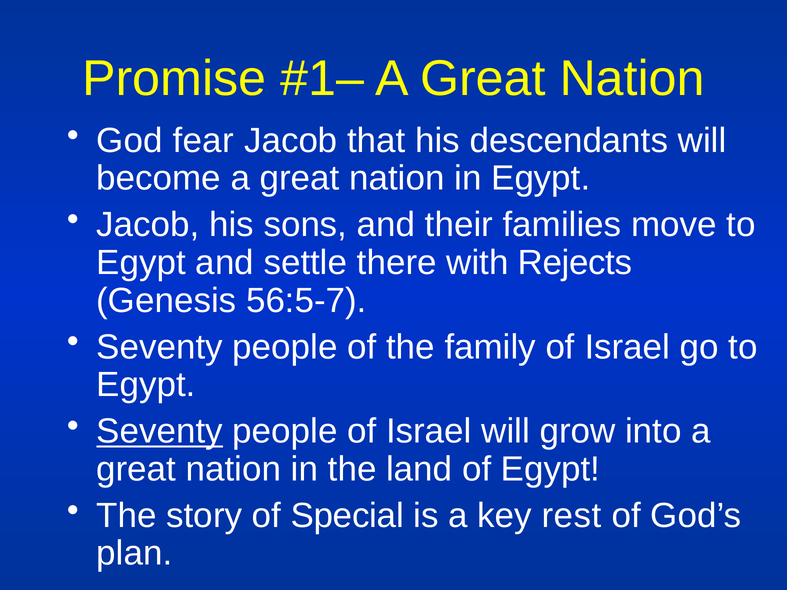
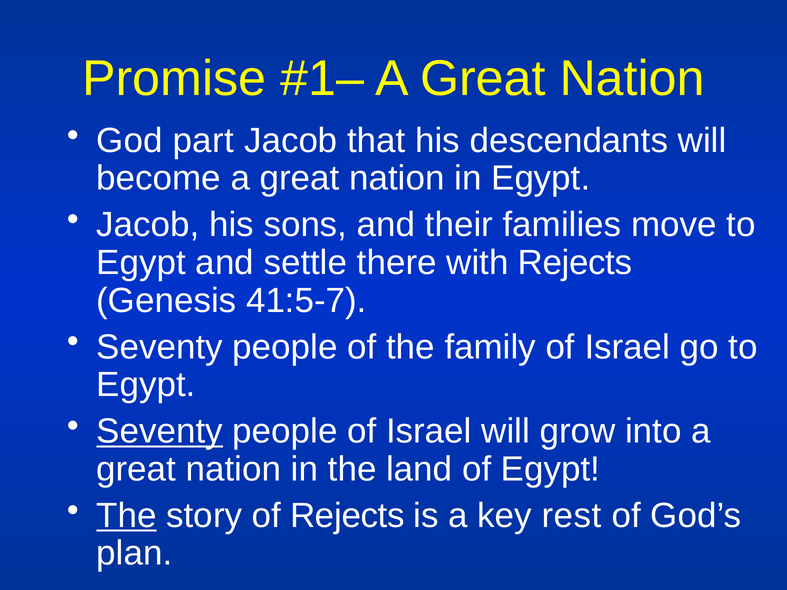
fear: fear -> part (203, 141)
56:5-7: 56:5-7 -> 41:5-7 (306, 301)
The underline: none -> present (127, 516)
of Special: Special -> Rejects (347, 516)
